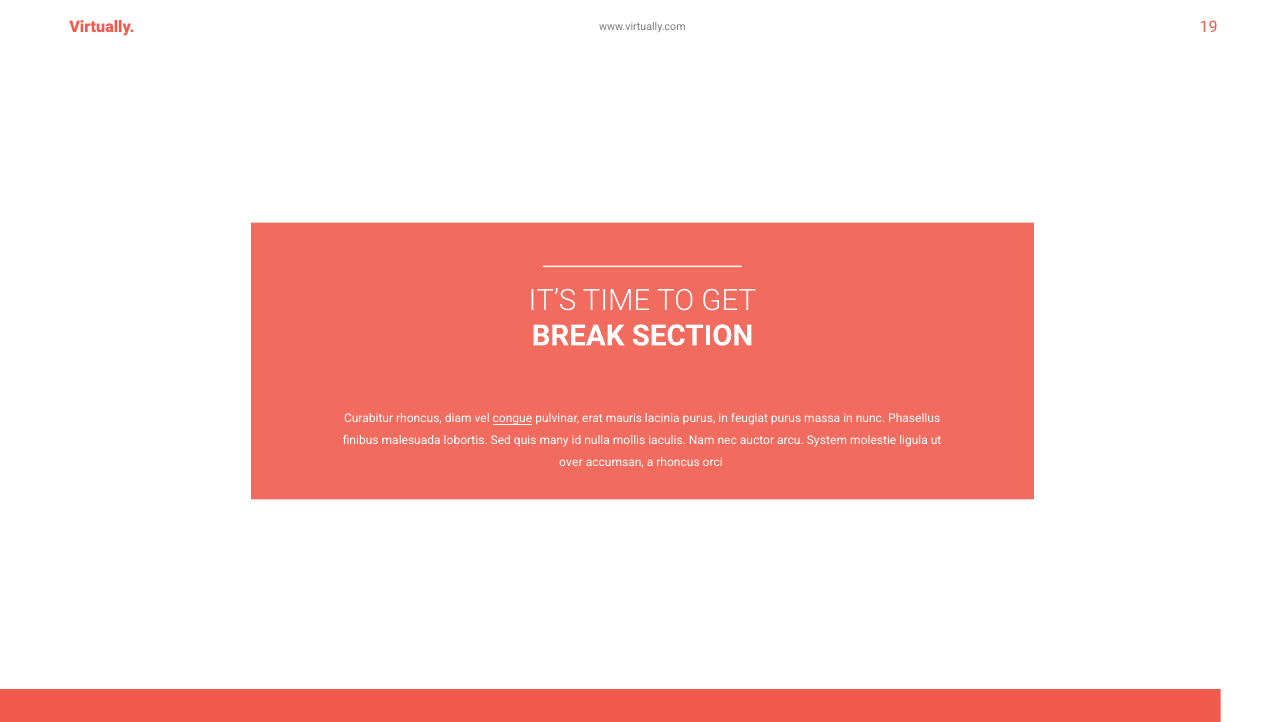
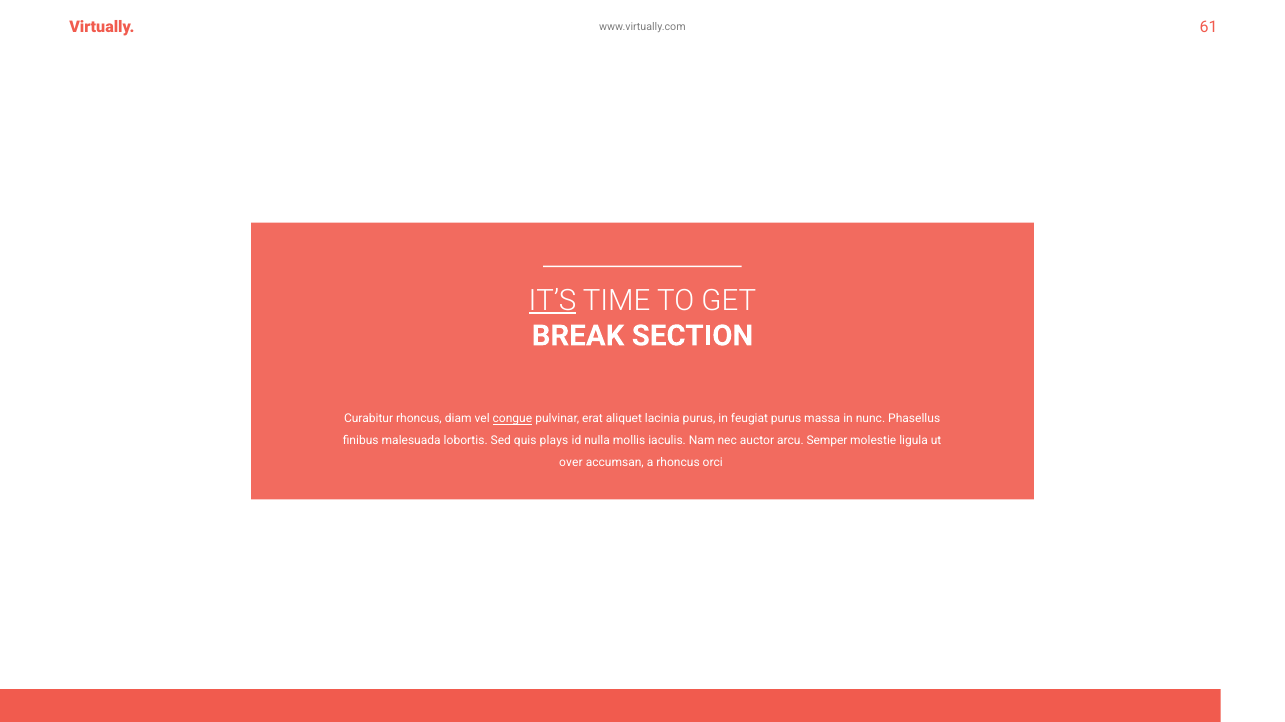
19: 19 -> 61 (1209, 27)
IT’S underline: none -> present (552, 301)
mauris: mauris -> aliquet (624, 419)
many: many -> plays (554, 441)
System: System -> Semper (827, 441)
